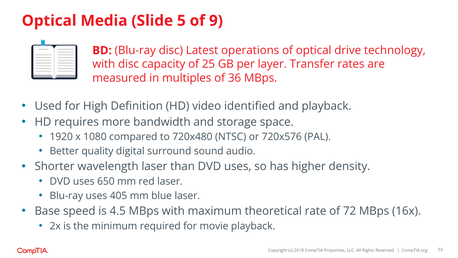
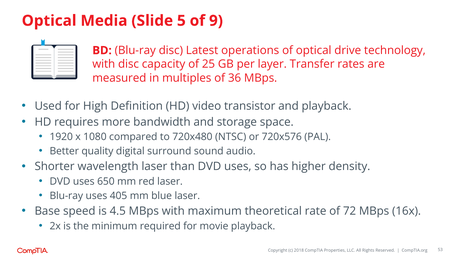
identified: identified -> transistor (250, 106)
